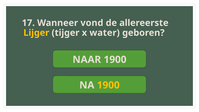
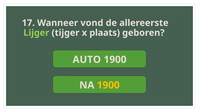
Lijger colour: yellow -> light green (36, 33)
water: water -> plaats (105, 33)
NAAR: NAAR -> AUTO (87, 60)
